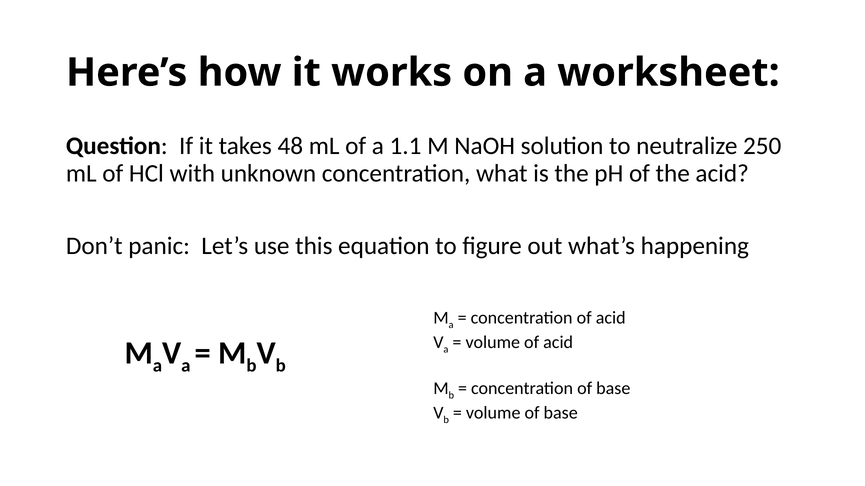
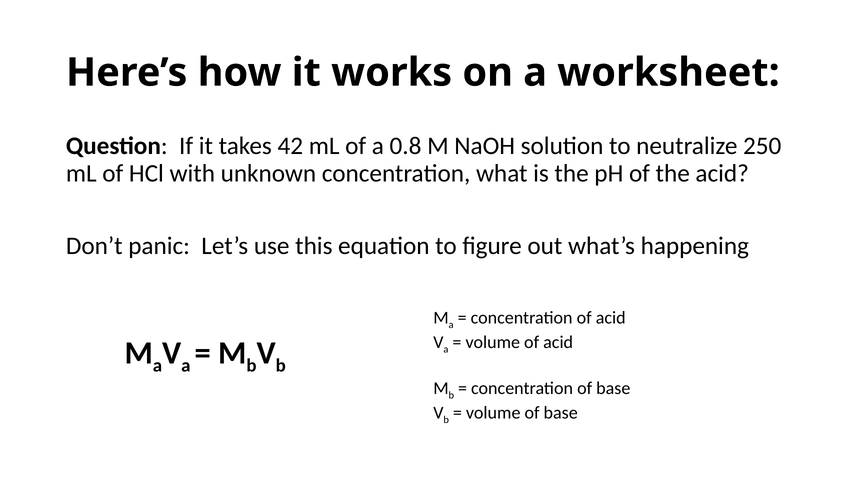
48: 48 -> 42 (290, 146)
1.1: 1.1 -> 0.8 (405, 146)
